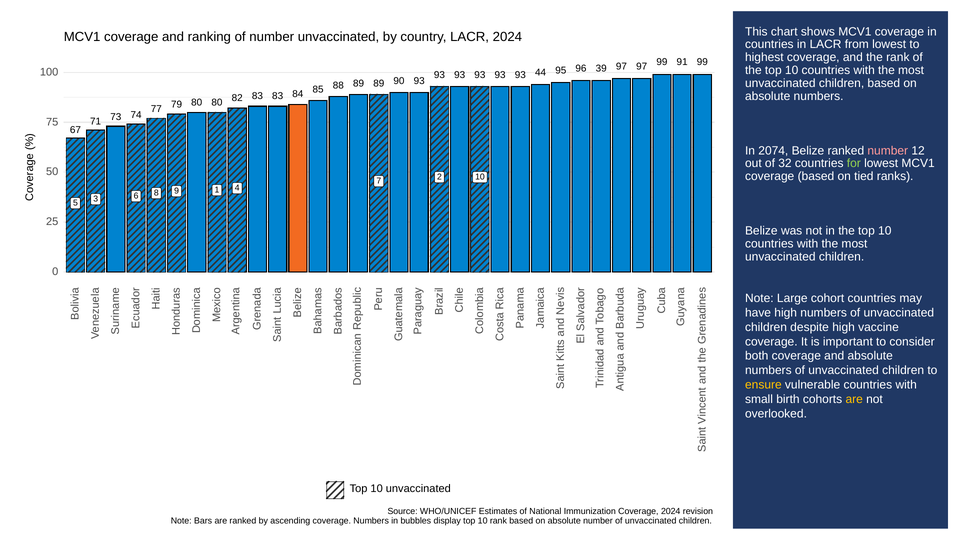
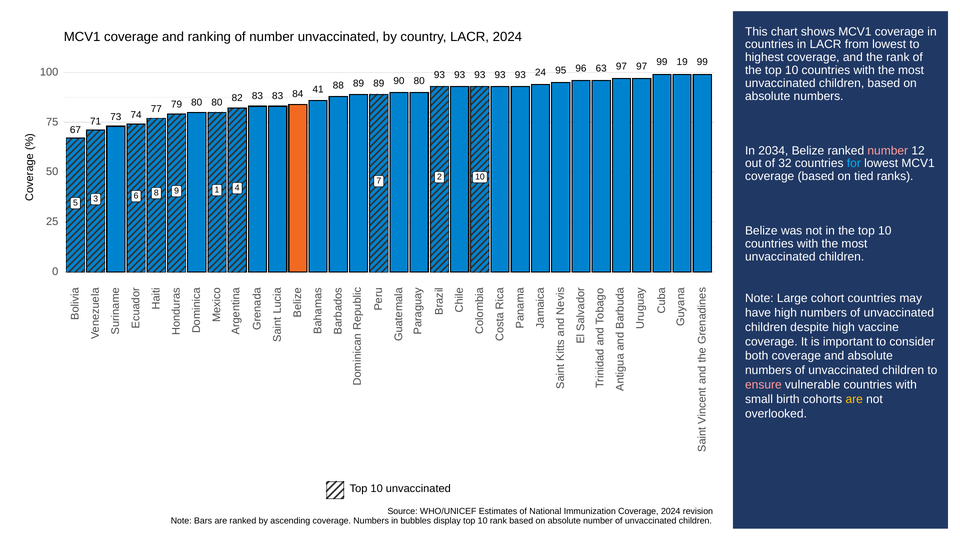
91: 91 -> 19 (682, 62)
44: 44 -> 24 (541, 73)
39: 39 -> 63 (601, 68)
90 93: 93 -> 80 (419, 81)
85: 85 -> 41 (318, 90)
2074: 2074 -> 2034 (773, 151)
for colour: light green -> light blue (854, 164)
ensure colour: yellow -> pink (763, 385)
